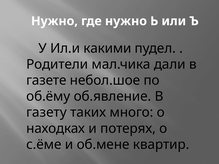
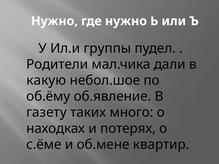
какими: какими -> группы (107, 48)
газете: газете -> какую (46, 80)
